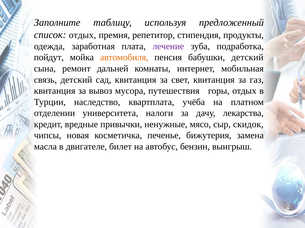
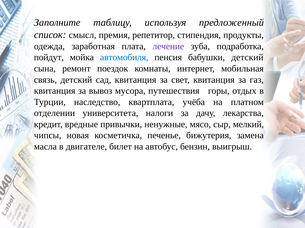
список отдых: отдых -> смысл (83, 35)
автомобиля colour: orange -> blue (124, 58)
дальней: дальней -> поездок (113, 69)
скидок: скидок -> мелкий (248, 125)
